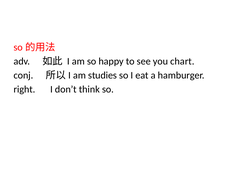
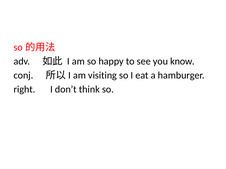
chart: chart -> know (182, 61)
studies: studies -> visiting (102, 76)
